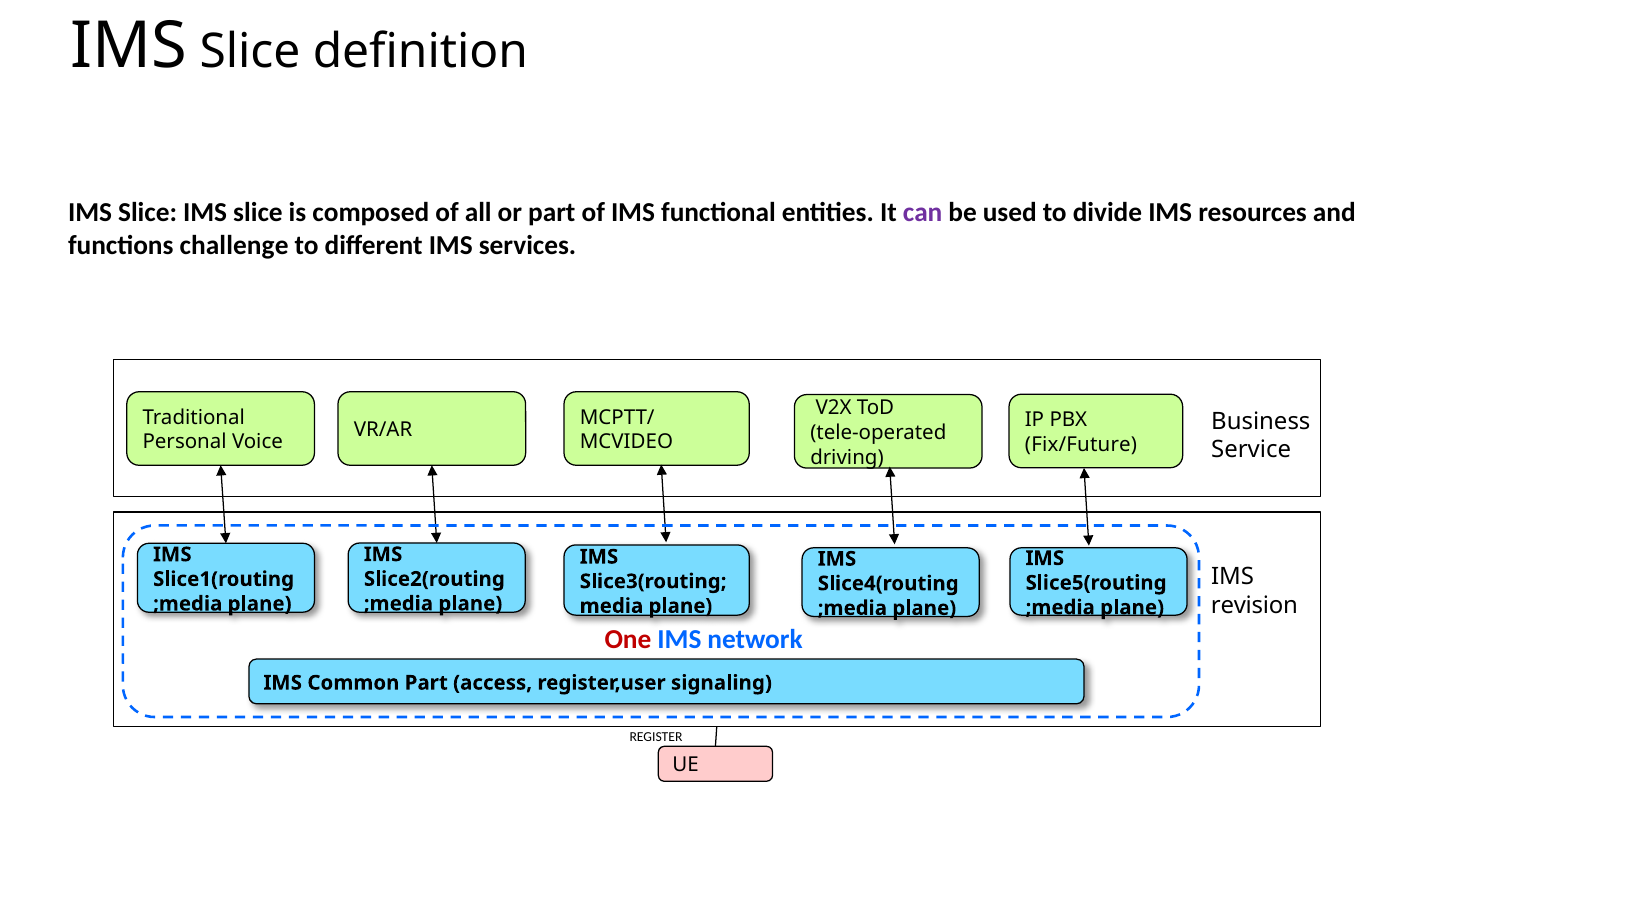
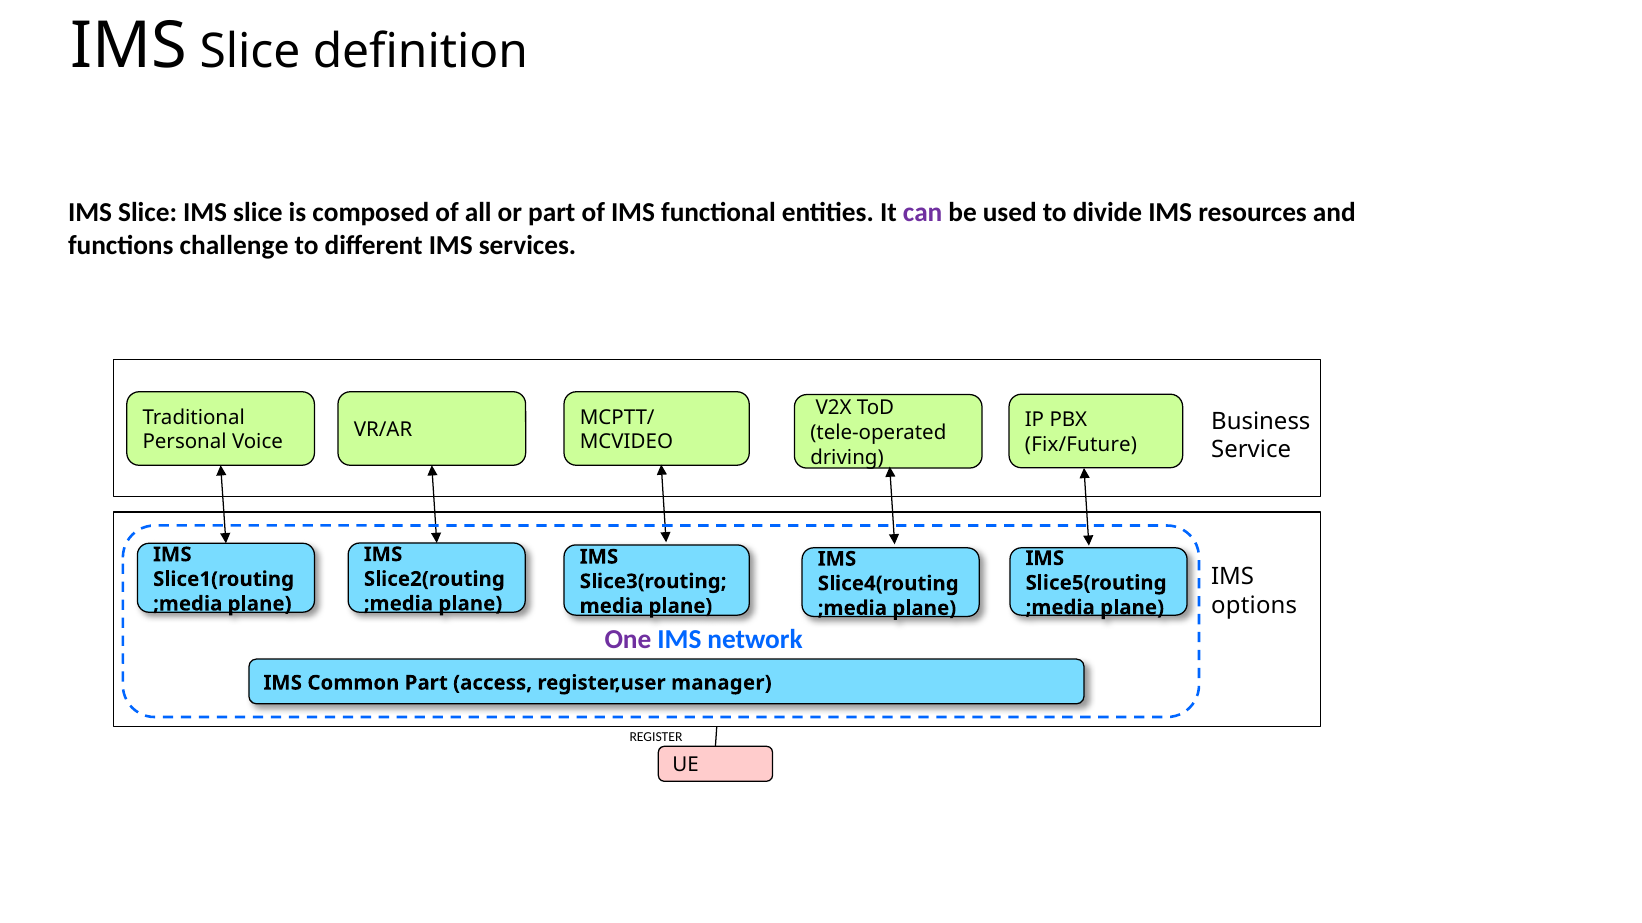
revision: revision -> options (1254, 606)
One colour: red -> purple (628, 639)
signaling: signaling -> manager (721, 683)
